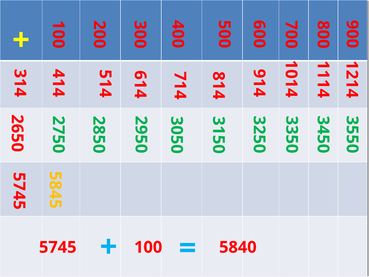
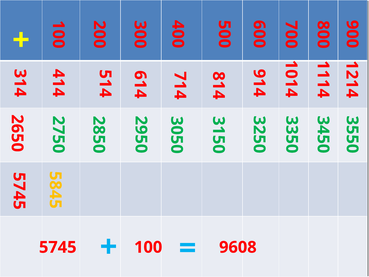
5840: 5840 -> 9608 (238, 247)
